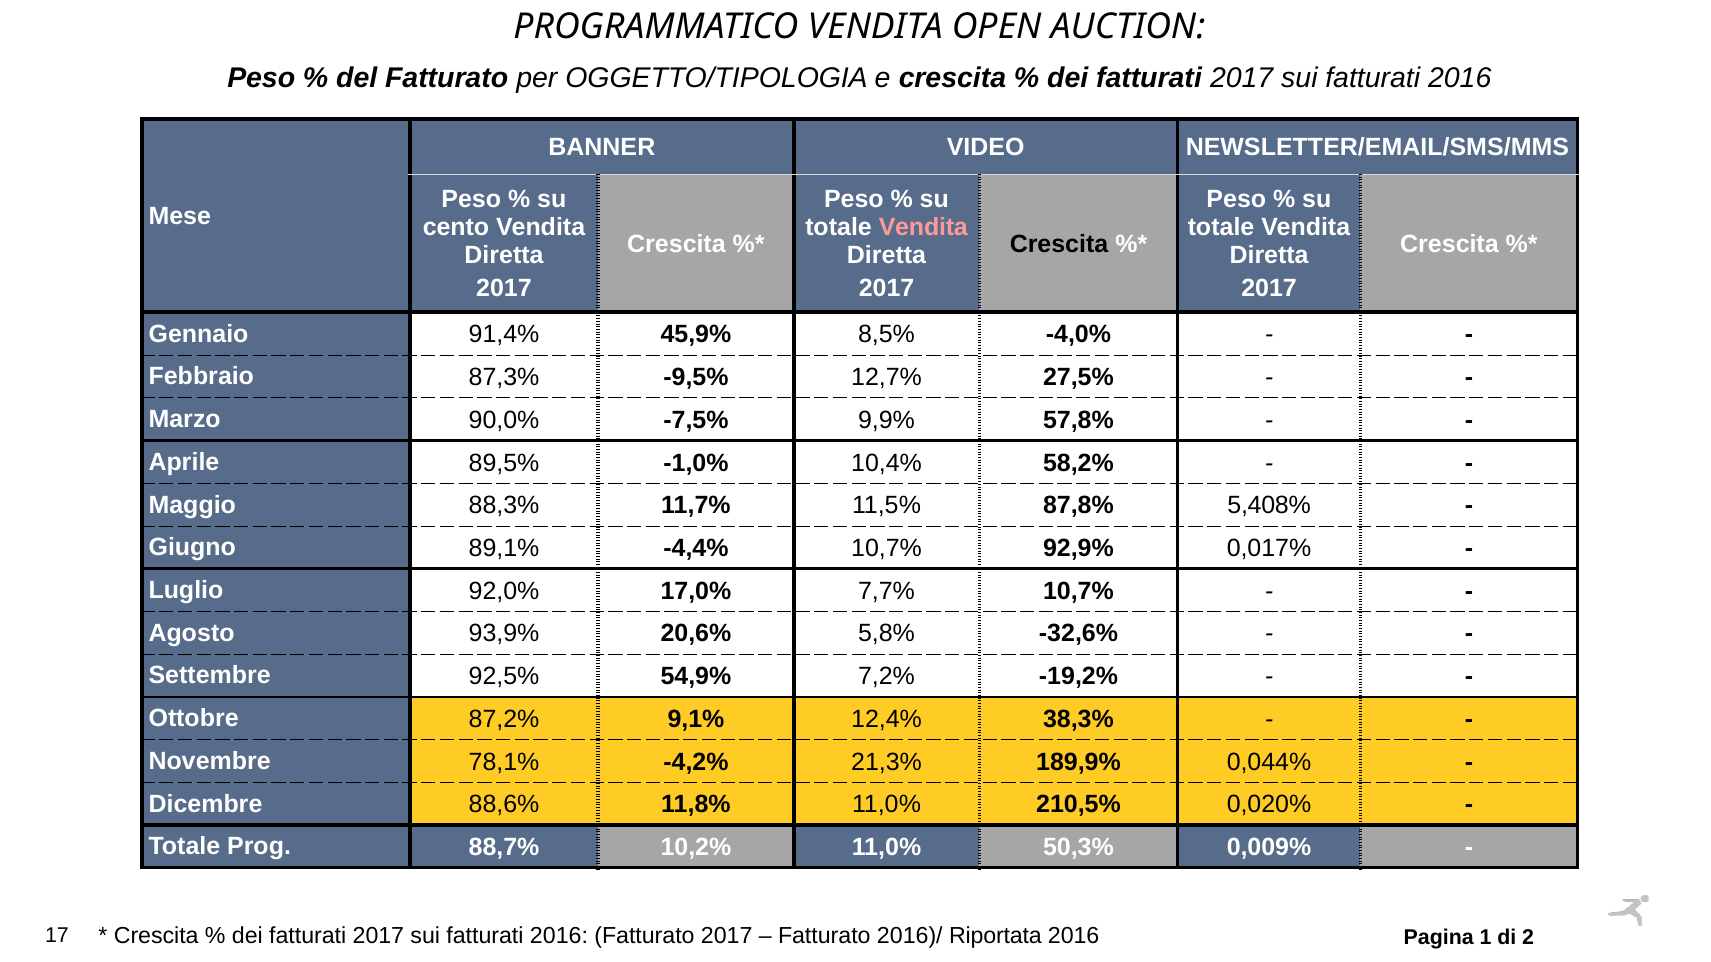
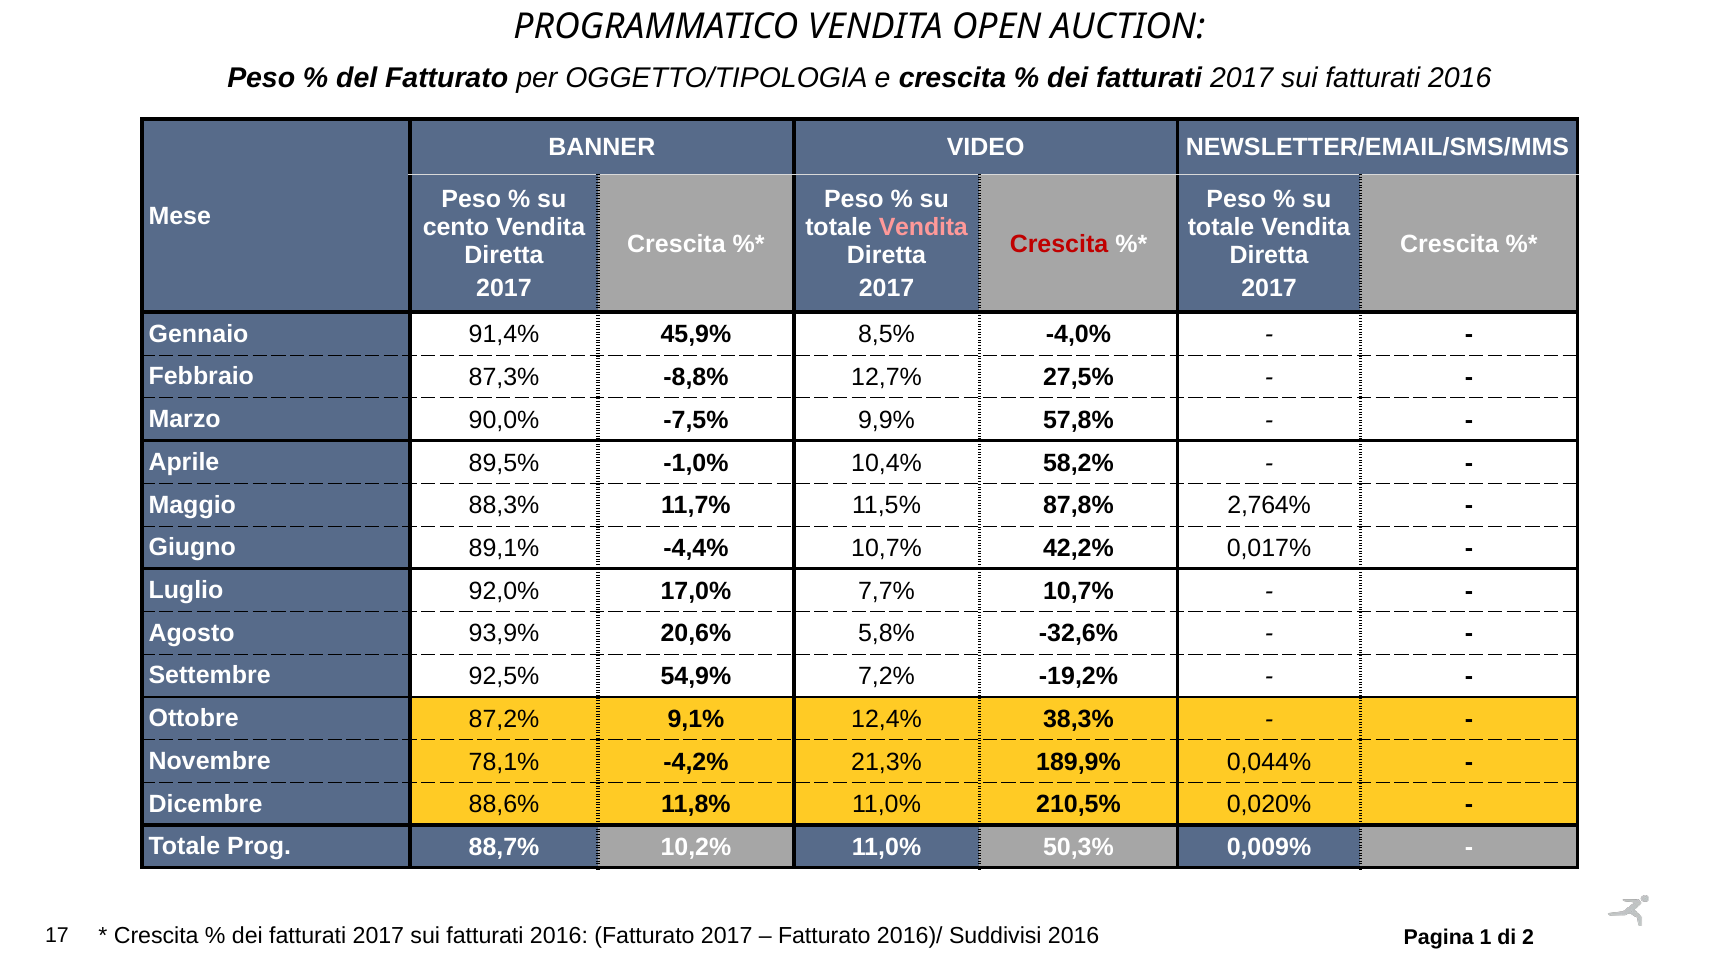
Crescita colour: black -> red (1059, 244)
-9,5%: -9,5% -> -8,8% (696, 377)
5,408%: 5,408% -> 2,764% (1269, 506)
92,9%: 92,9% -> 42,2% (1078, 548)
Riportata: Riportata -> Suddivisi (995, 937)
